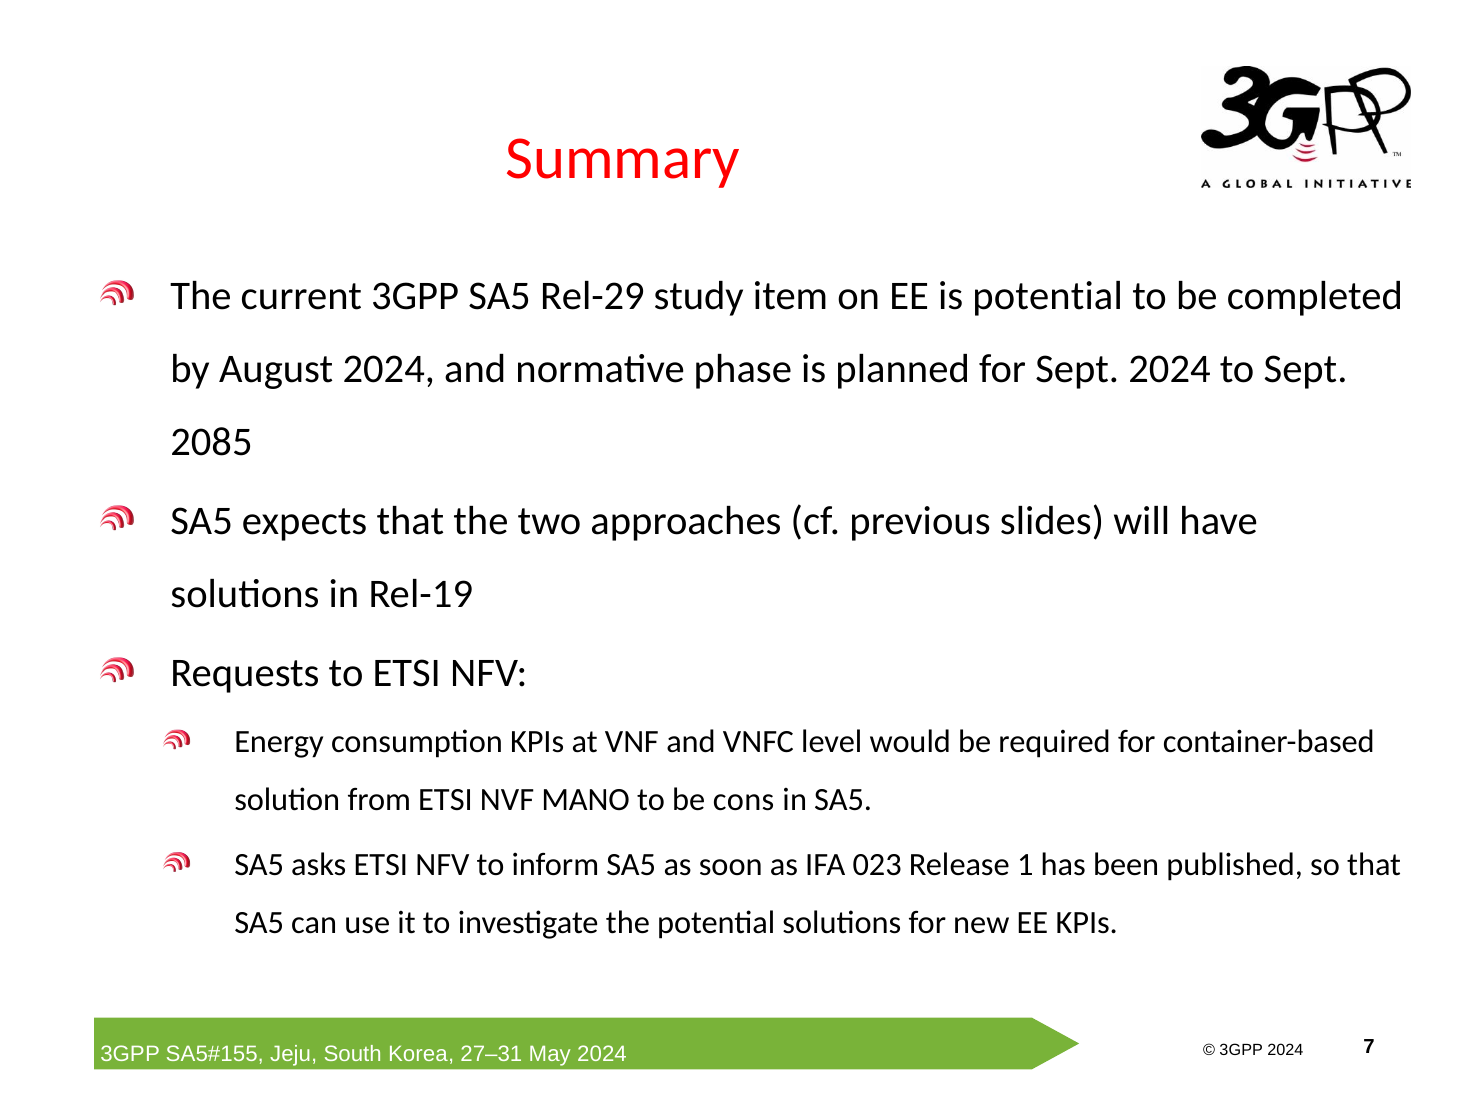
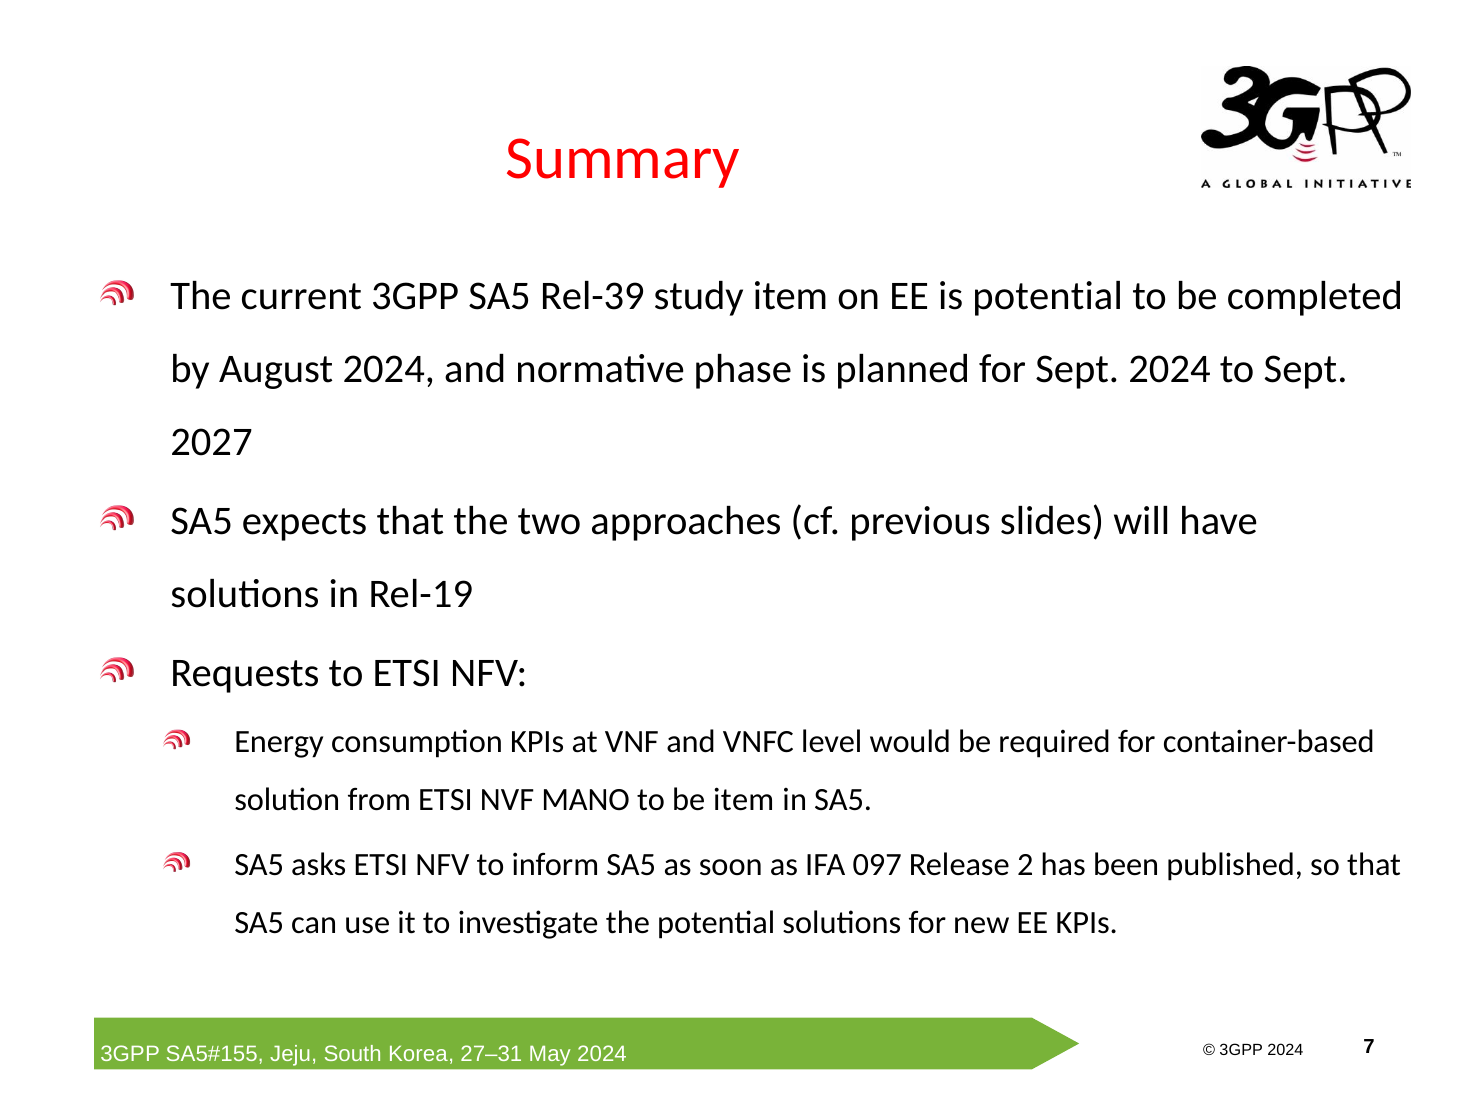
Rel-29: Rel-29 -> Rel-39 (592, 296)
2085: 2085 -> 2027 (211, 442)
be cons: cons -> item (744, 800)
023: 023 -> 097 (877, 865)
1: 1 -> 2 (1025, 865)
